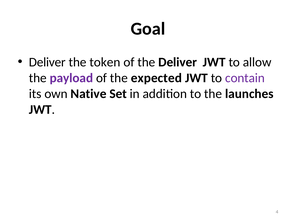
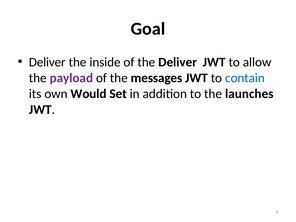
token: token -> inside (105, 62)
expected: expected -> messages (157, 78)
contain colour: purple -> blue (245, 78)
Native: Native -> Would (89, 94)
